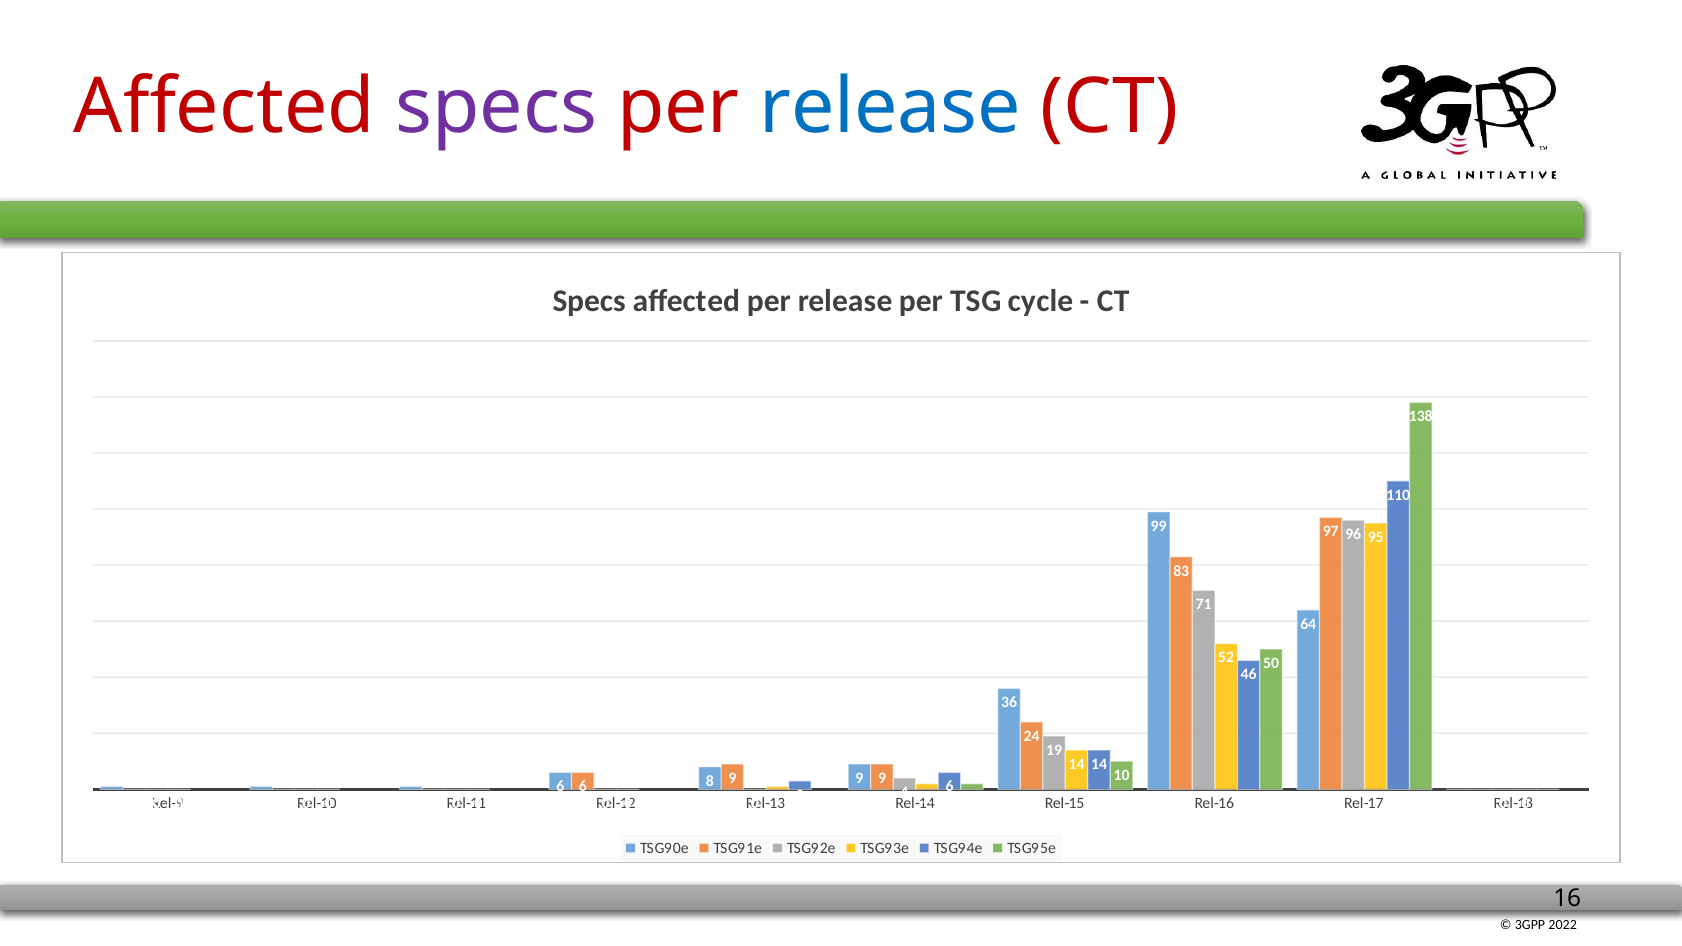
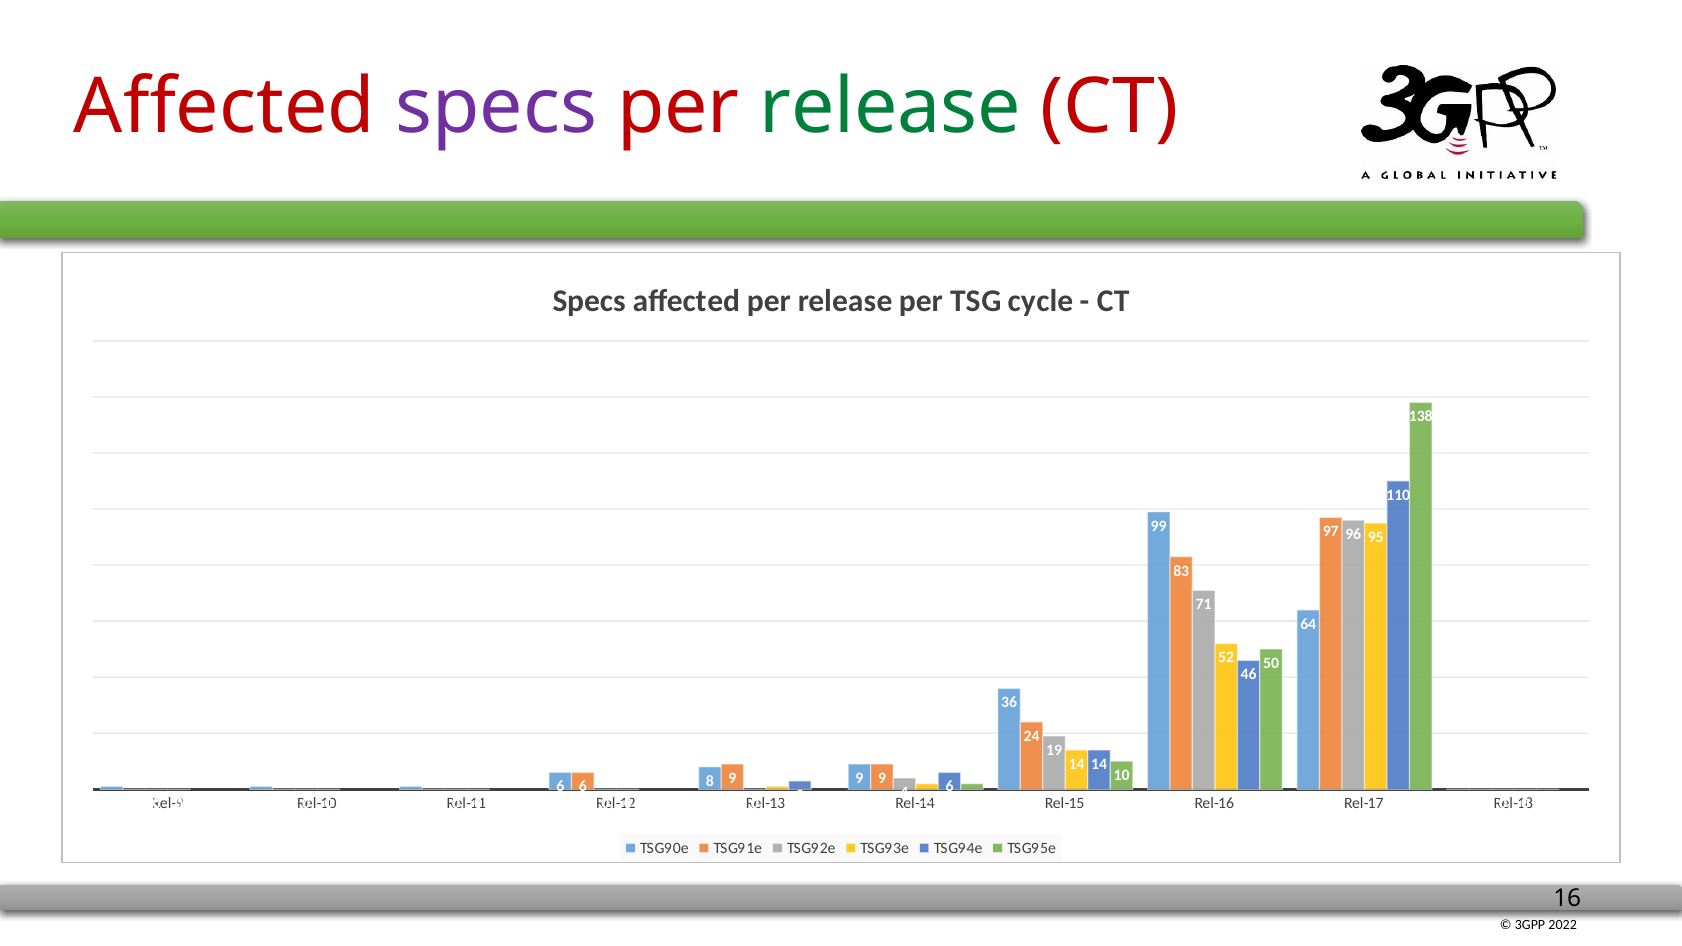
release colour: blue -> green (890, 107)
